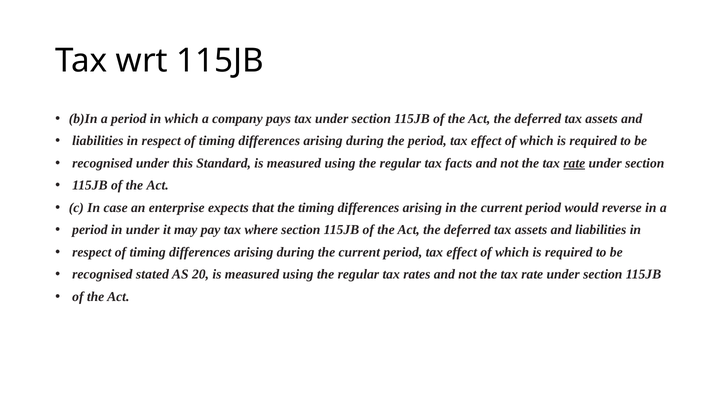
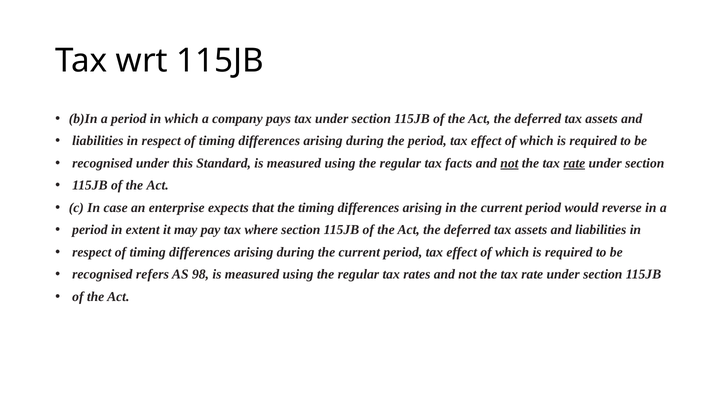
not underline: none -> present (509, 163)
in under: under -> extent (143, 230)
stated: stated -> refers (152, 274)
20: 20 -> 98 (201, 274)
